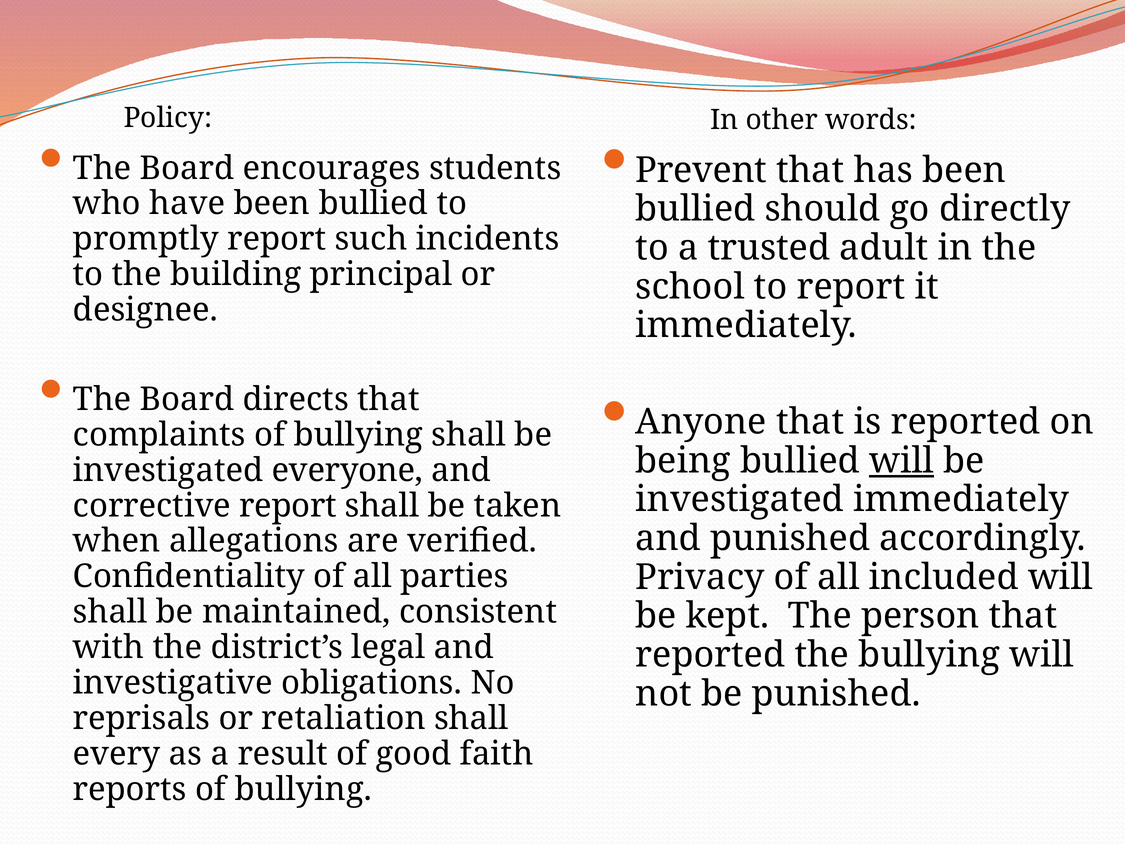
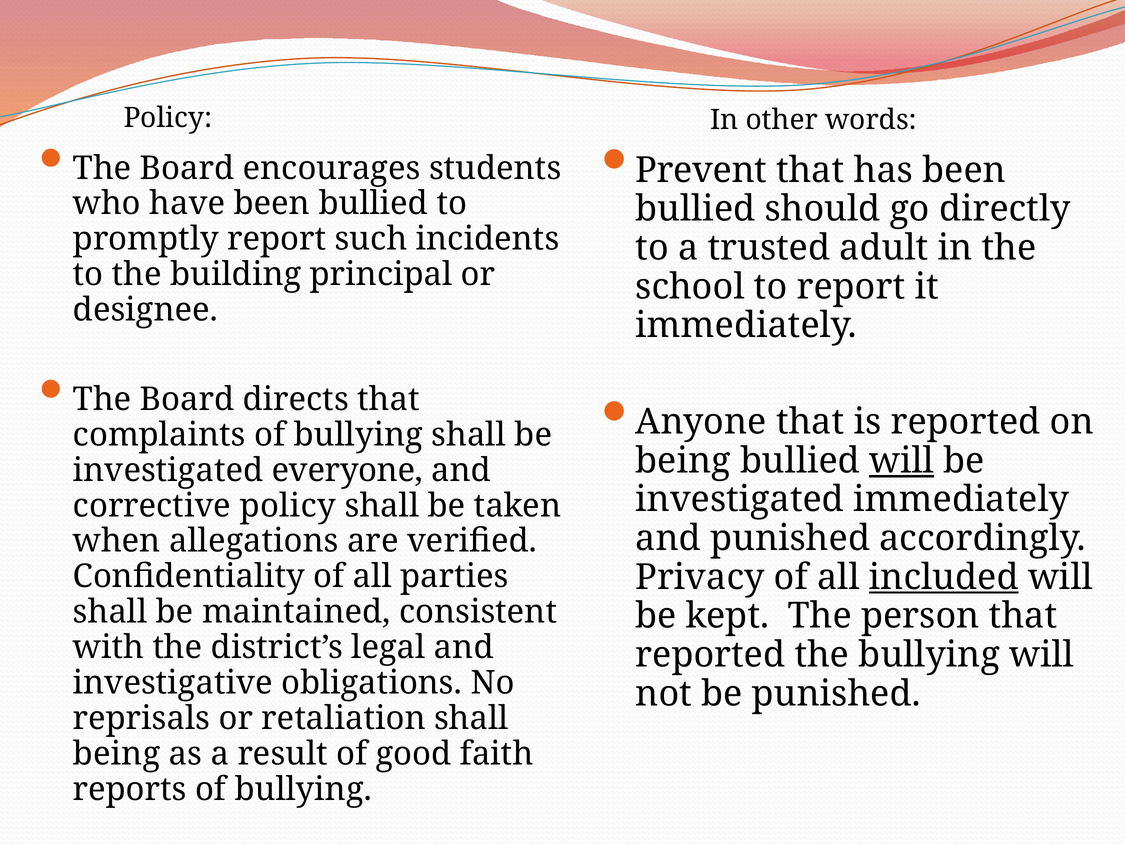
corrective report: report -> policy (288, 506)
included underline: none -> present (944, 577)
every: every -> being (117, 754)
